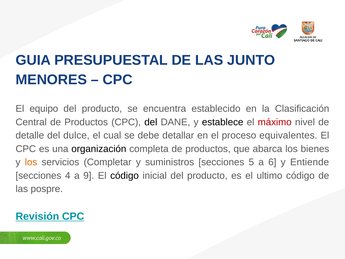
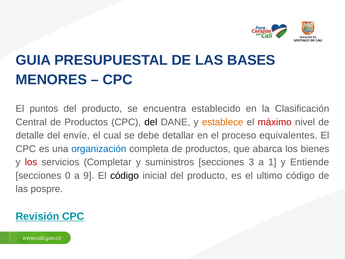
JUNTO: JUNTO -> BASES (251, 60)
equipo: equipo -> puntos (44, 109)
establece colour: black -> orange (223, 122)
dulce: dulce -> envíe (76, 135)
organización colour: black -> blue (99, 149)
los colour: orange -> red (31, 162)
5: 5 -> 3 (251, 162)
6: 6 -> 1 (272, 162)
4: 4 -> 0 (68, 175)
